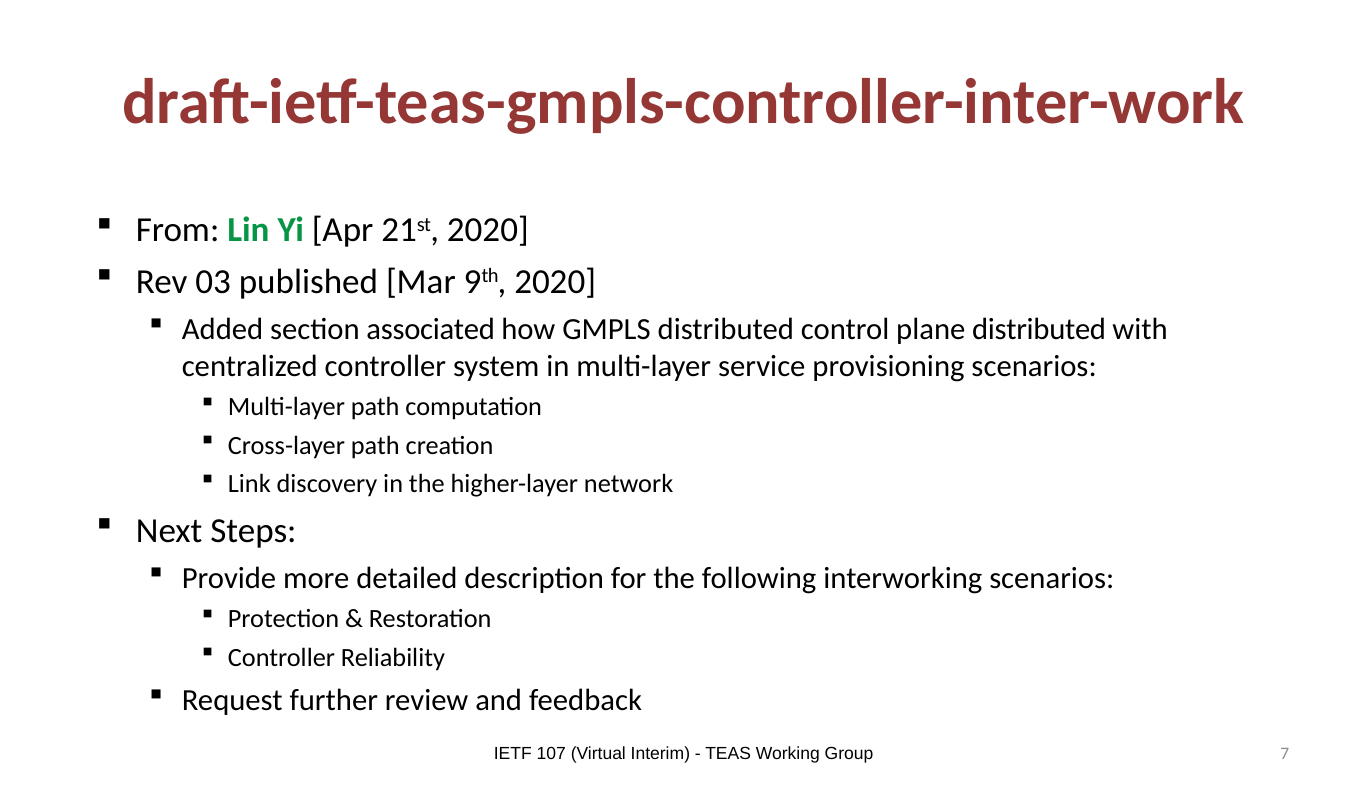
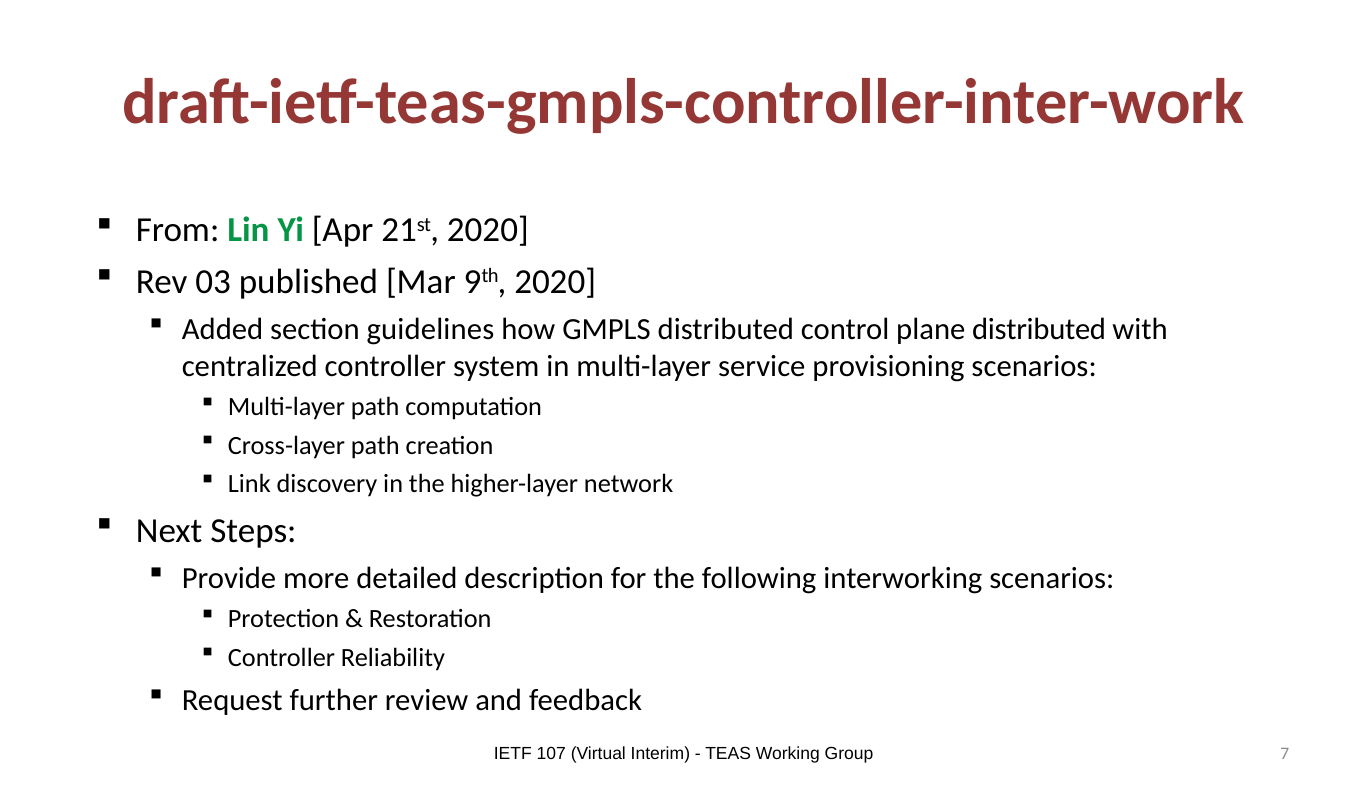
associated: associated -> guidelines (430, 329)
